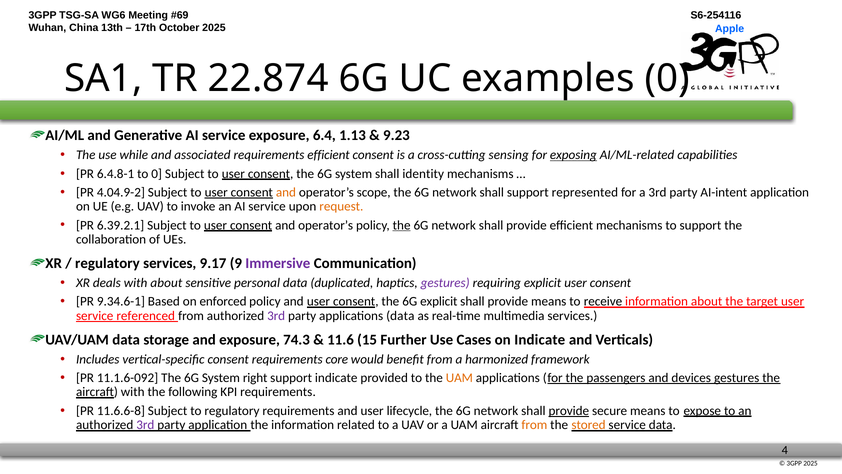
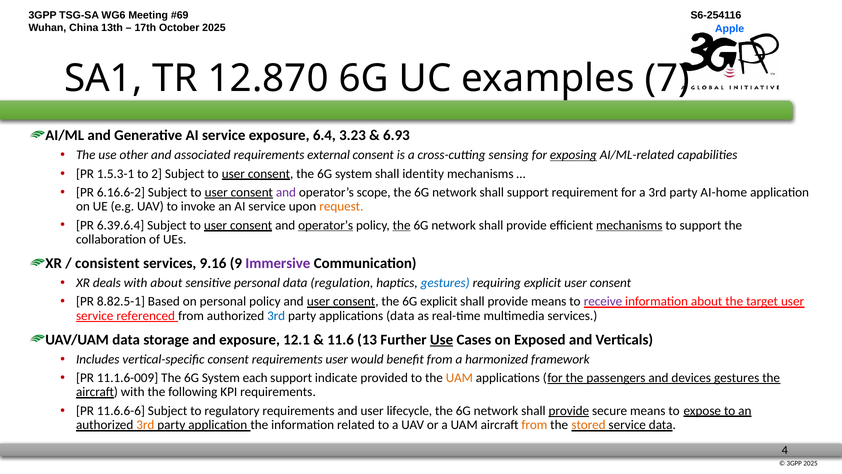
22.874: 22.874 -> 12.870 (268, 78)
examples 0: 0 -> 7 (667, 78)
1.13: 1.13 -> 3.23 (353, 135)
9.23: 9.23 -> 6.93 (396, 135)
while: while -> other (134, 155)
requirements efficient: efficient -> external (329, 155)
6.4.8-1: 6.4.8-1 -> 1.5.3-1 (116, 174)
to 0: 0 -> 2 (157, 174)
4.04.9-2: 4.04.9-2 -> 6.16.6-2 (121, 192)
and colour: orange -> purple (286, 192)
represented: represented -> requirement (585, 192)
AI-intent: AI-intent -> AI-home (724, 192)
6.39.2.1: 6.39.2.1 -> 6.39.6.4 (121, 225)
operator’s underline: none -> present (326, 225)
mechanisms underline: none -> present (629, 225)
regulatory: regulatory -> consistent (107, 263)
9.17: 9.17 -> 9.16 (213, 263)
duplicated: duplicated -> regulation (342, 283)
gestures colour: purple -> blue (445, 283)
9.34.6-1: 9.34.6-1 -> 8.82.5-1 (121, 301)
on enforced: enforced -> personal (223, 301)
receive colour: black -> purple (603, 301)
3rd colour: purple -> blue (276, 316)
74.3: 74.3 -> 12.1 (297, 339)
15: 15 -> 13 (367, 339)
Use underline: none -> present (442, 339)
on Indicate: Indicate -> Exposed (540, 339)
requirements core: core -> user (337, 359)
11.1.6-092: 11.1.6-092 -> 11.1.6-009 (128, 378)
right: right -> each (255, 378)
11.6.6-8: 11.6.6-8 -> 11.6.6-6 (121, 410)
3rd colour: purple -> orange (145, 425)
